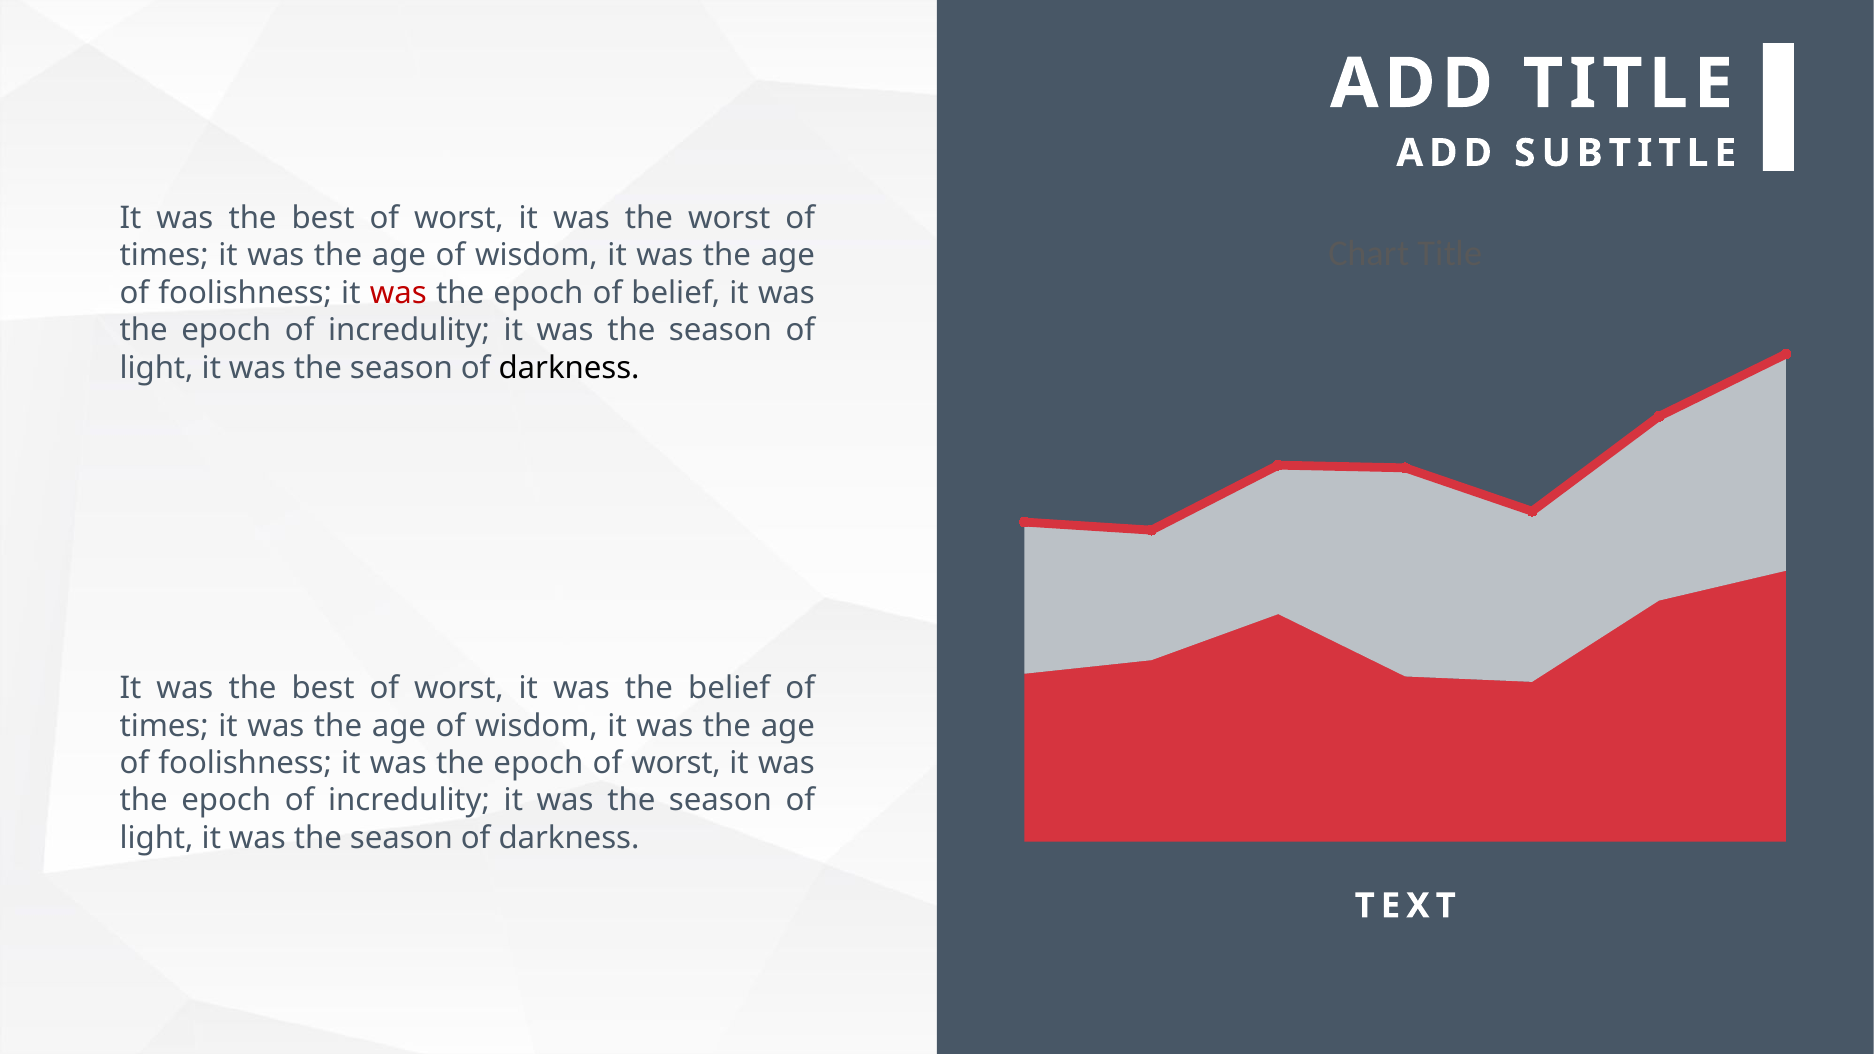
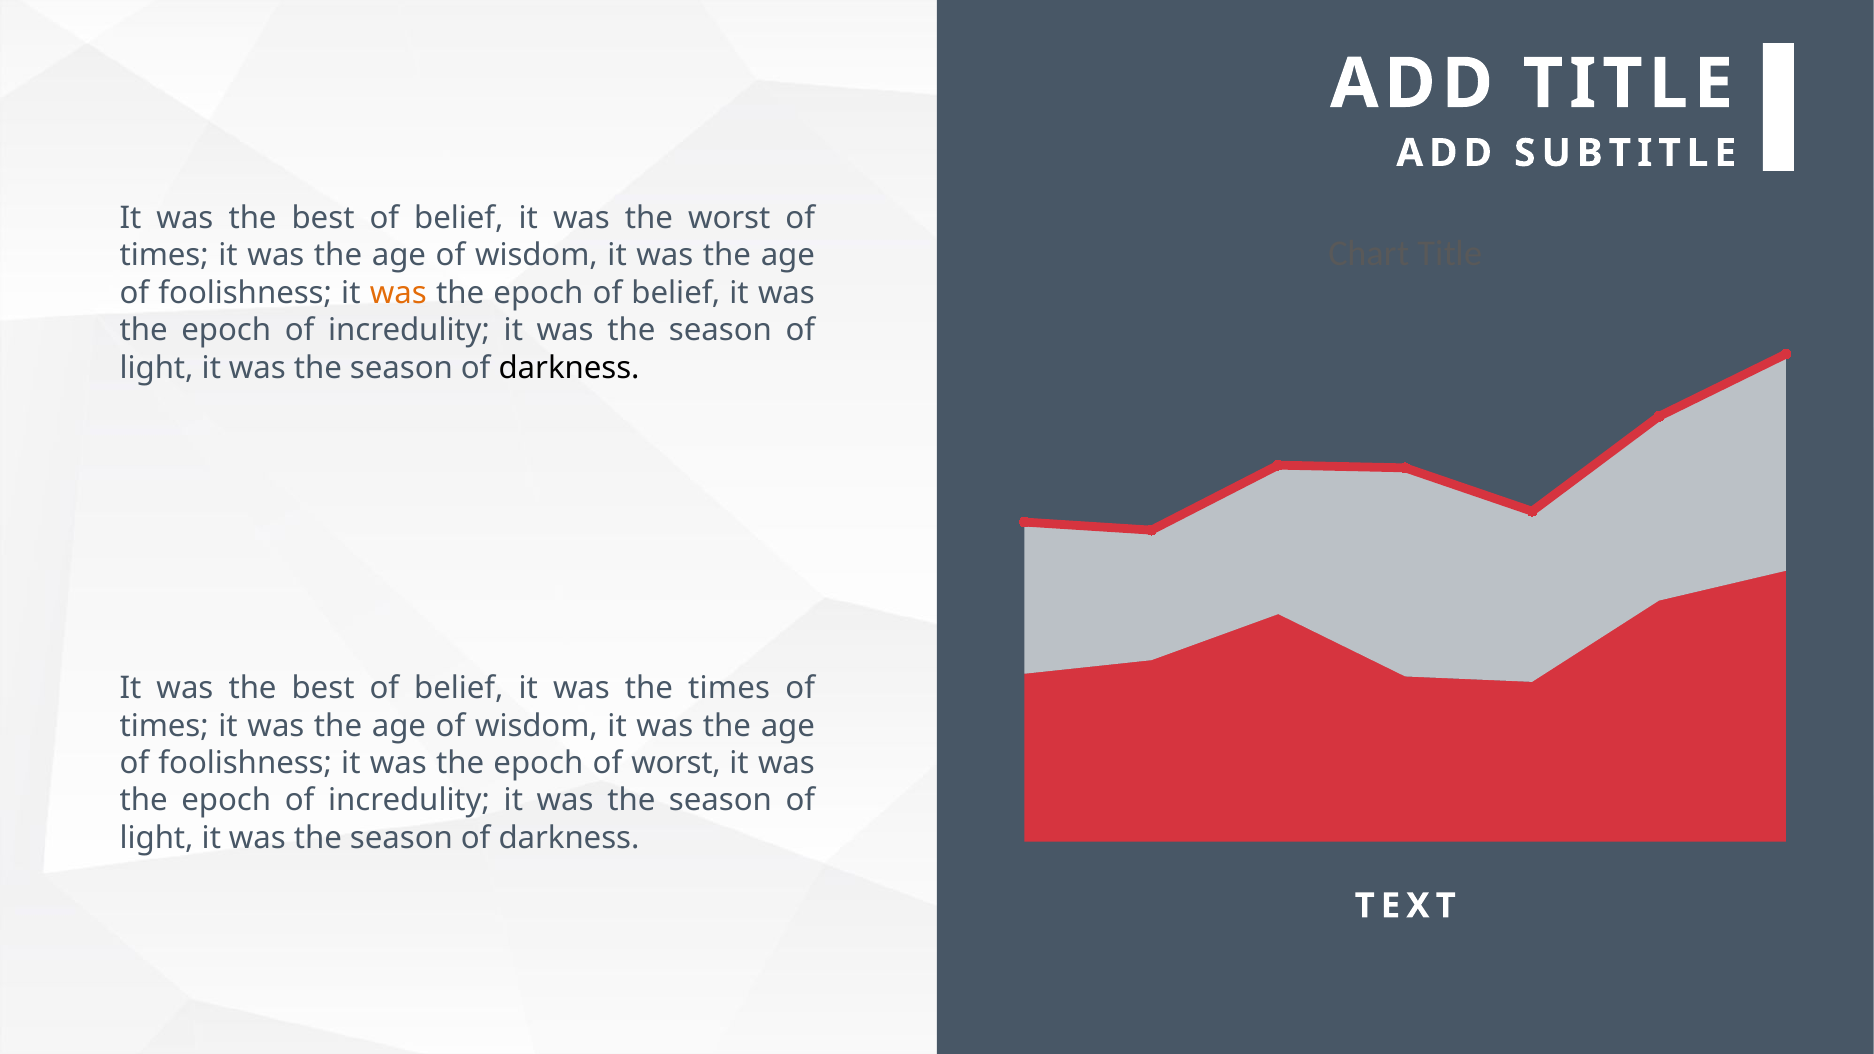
worst: worst -> belief (459, 218)
was colour: red -> orange (398, 293)
worst: worst -> belief (459, 688)
the belief: belief -> times (729, 688)
